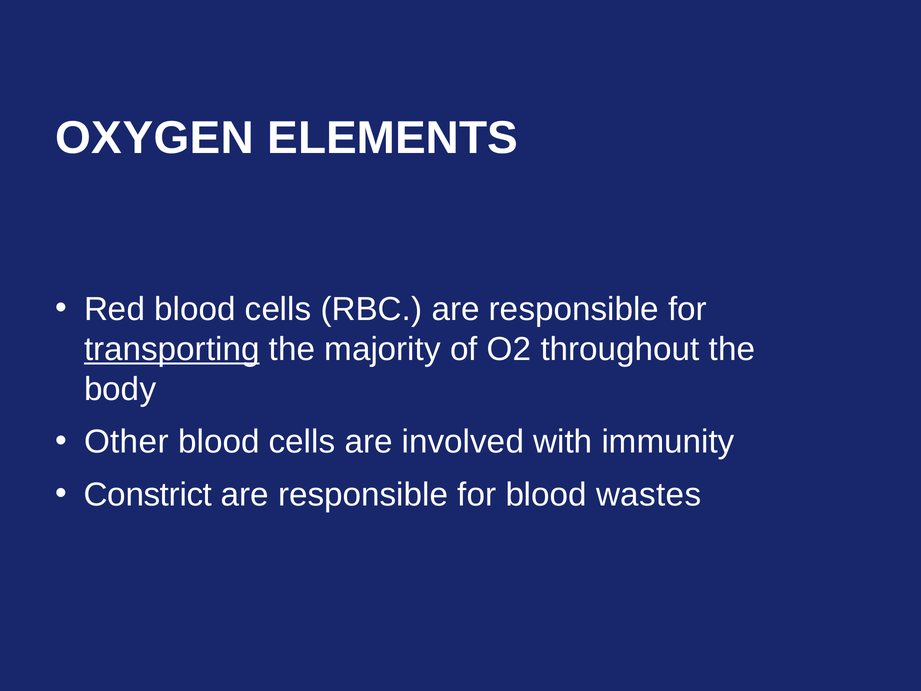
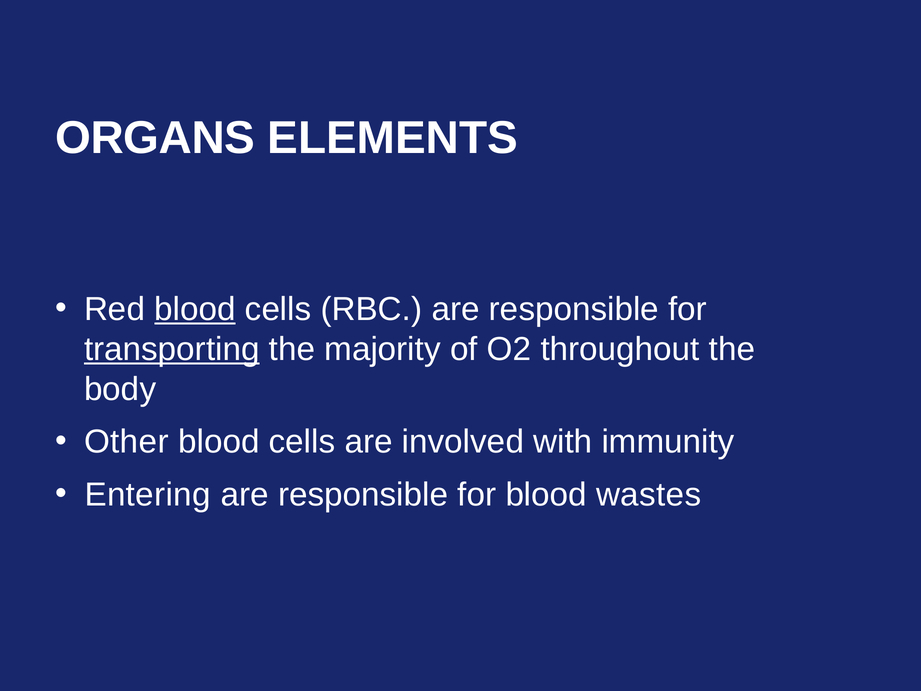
OXYGEN: OXYGEN -> ORGANS (155, 138)
blood underline: none -> present (195, 309)
Constrict: Constrict -> Entering (148, 495)
